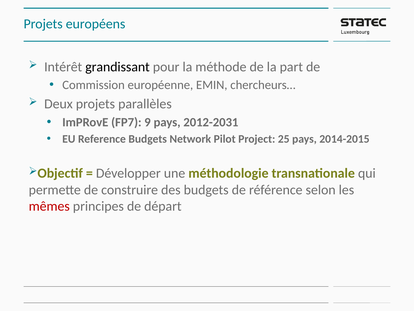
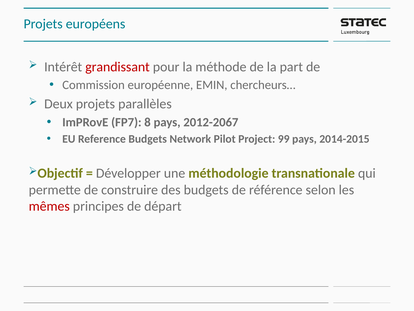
grandissant colour: black -> red (118, 67)
9: 9 -> 8 (147, 122)
2012-2031: 2012-2031 -> 2012-2067 (211, 122)
25: 25 -> 99 (284, 139)
